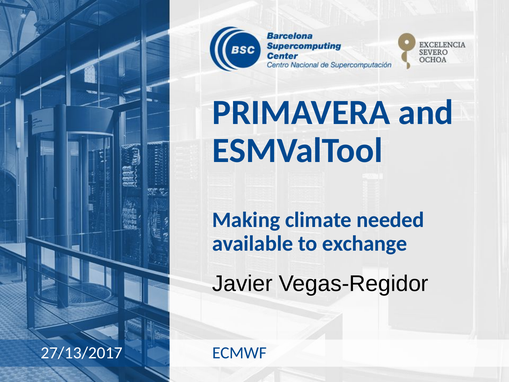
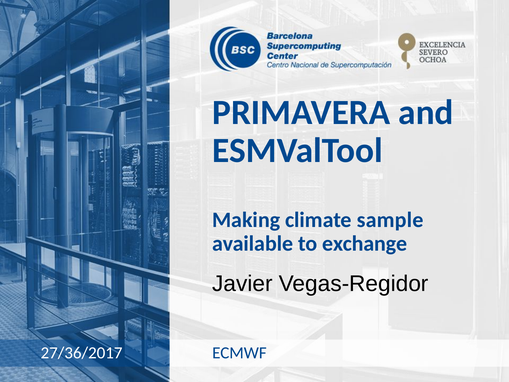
needed: needed -> sample (390, 220)
27/13/2017: 27/13/2017 -> 27/36/2017 (82, 353)
